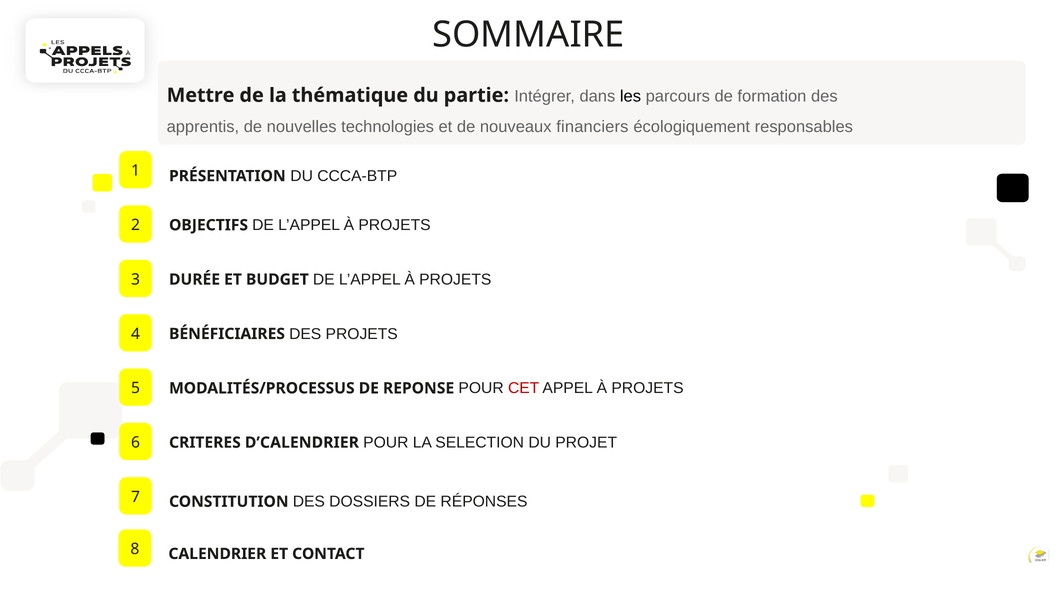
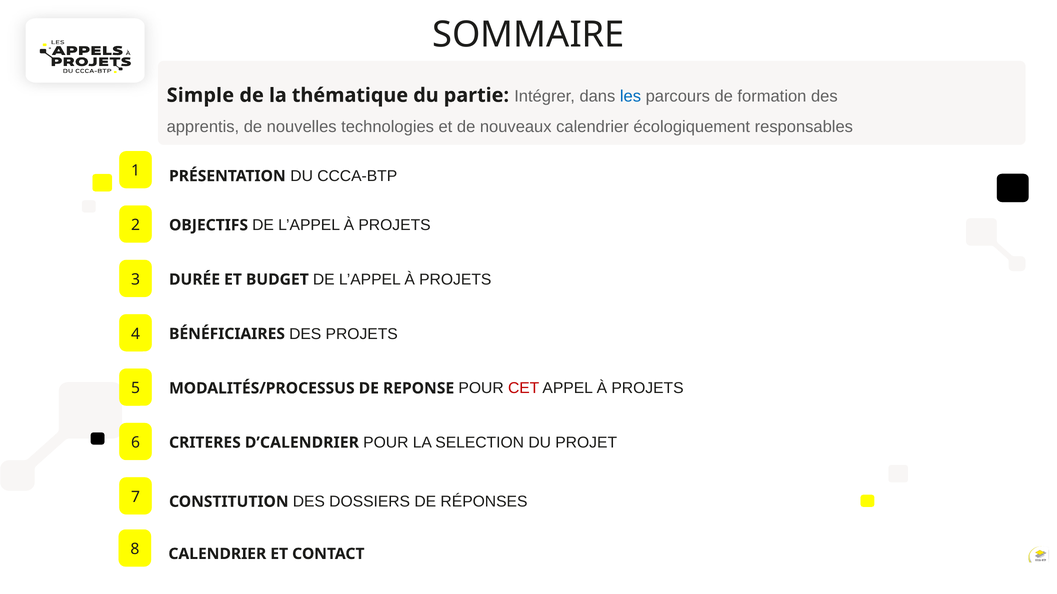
Mettre: Mettre -> Simple (200, 95)
les colour: black -> blue (630, 96)
nouveaux financiers: financiers -> calendrier (592, 127)
